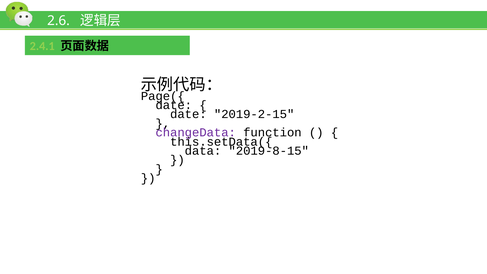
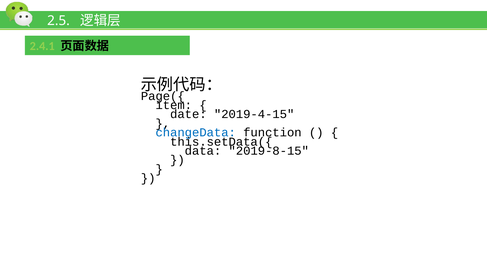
2.6: 2.6 -> 2.5 (58, 21)
date: date -> item (174, 105)
2019-2-15: 2019-2-15 -> 2019-4-15 (254, 114)
changeData colour: purple -> blue (196, 132)
